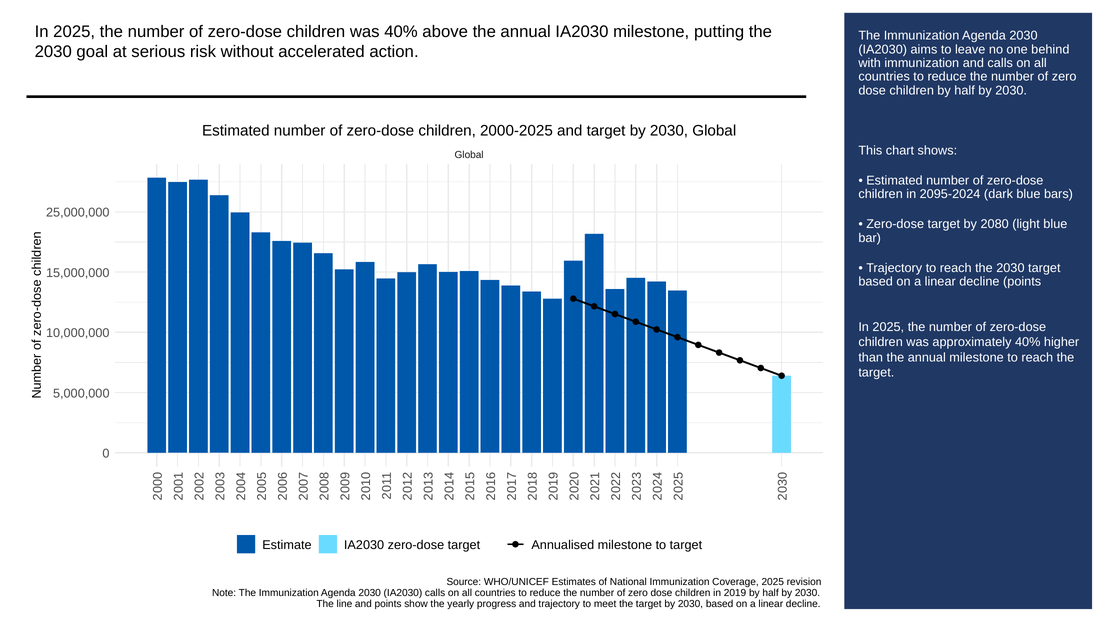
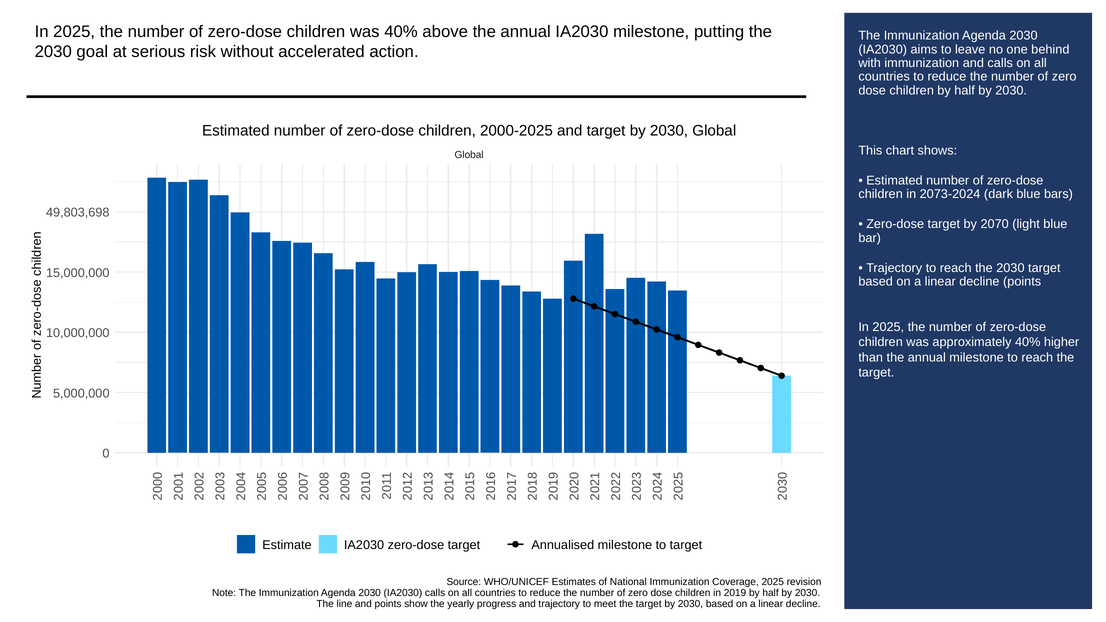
2095-2024: 2095-2024 -> 2073-2024 (950, 194)
25,000,000: 25,000,000 -> 49,803,698 (78, 213)
2080: 2080 -> 2070 (995, 224)
